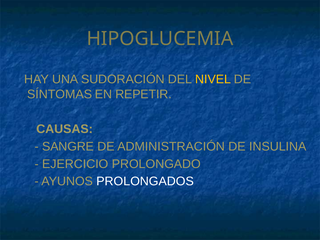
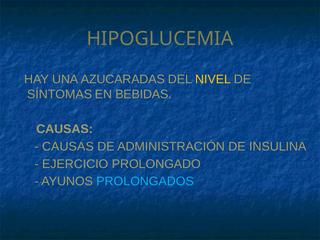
SUDORACIÓN: SUDORACIÓN -> AZUCARADAS (123, 79)
REPETIR: REPETIR -> BEBIDAS (144, 94)
SANGRE: SANGRE -> CAUSAS (68, 147)
PROLONGADOS colour: white -> light blue (145, 181)
